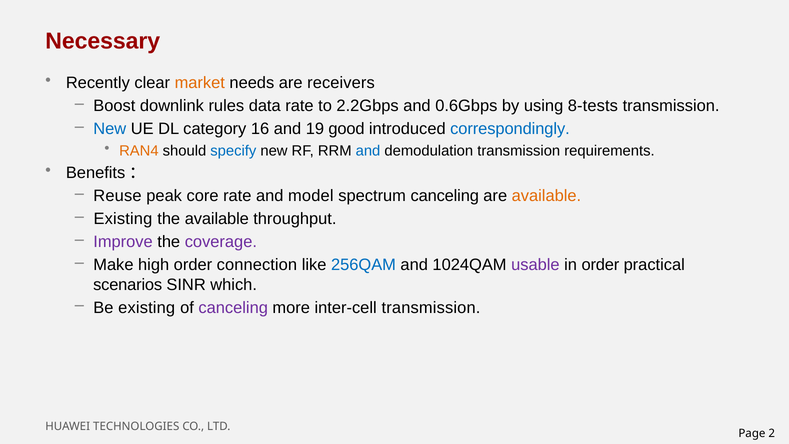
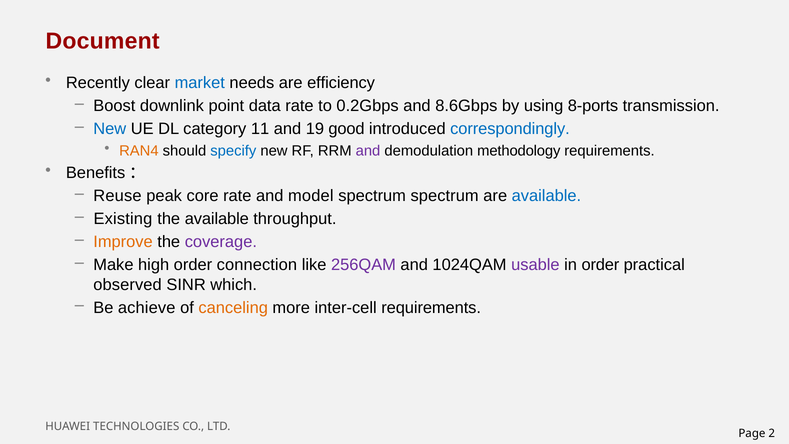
Necessary: Necessary -> Document (103, 41)
market colour: orange -> blue (200, 83)
receivers: receivers -> efficiency (341, 83)
rules: rules -> point (226, 106)
2.2Gbps: 2.2Gbps -> 0.2Gbps (368, 106)
0.6Gbps: 0.6Gbps -> 8.6Gbps (466, 106)
8-tests: 8-tests -> 8-ports (593, 106)
16: 16 -> 11 (260, 129)
and colour: blue -> purple (368, 151)
demodulation transmission: transmission -> methodology (519, 151)
spectrum canceling: canceling -> spectrum (445, 196)
available colour: orange -> blue (546, 196)
Improve colour: purple -> orange (123, 242)
256QAM colour: blue -> purple (363, 265)
scenarios: scenarios -> observed (128, 284)
Be existing: existing -> achieve (147, 307)
canceling colour: purple -> orange (233, 307)
inter-cell transmission: transmission -> requirements (431, 307)
